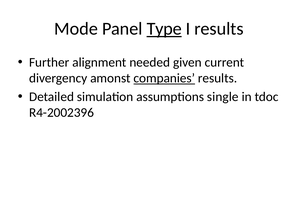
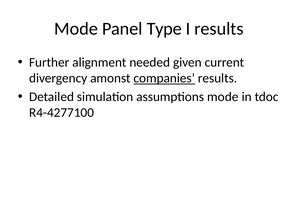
Type underline: present -> none (164, 29)
assumptions single: single -> mode (223, 97)
R4-2002396: R4-2002396 -> R4-4277100 (62, 113)
